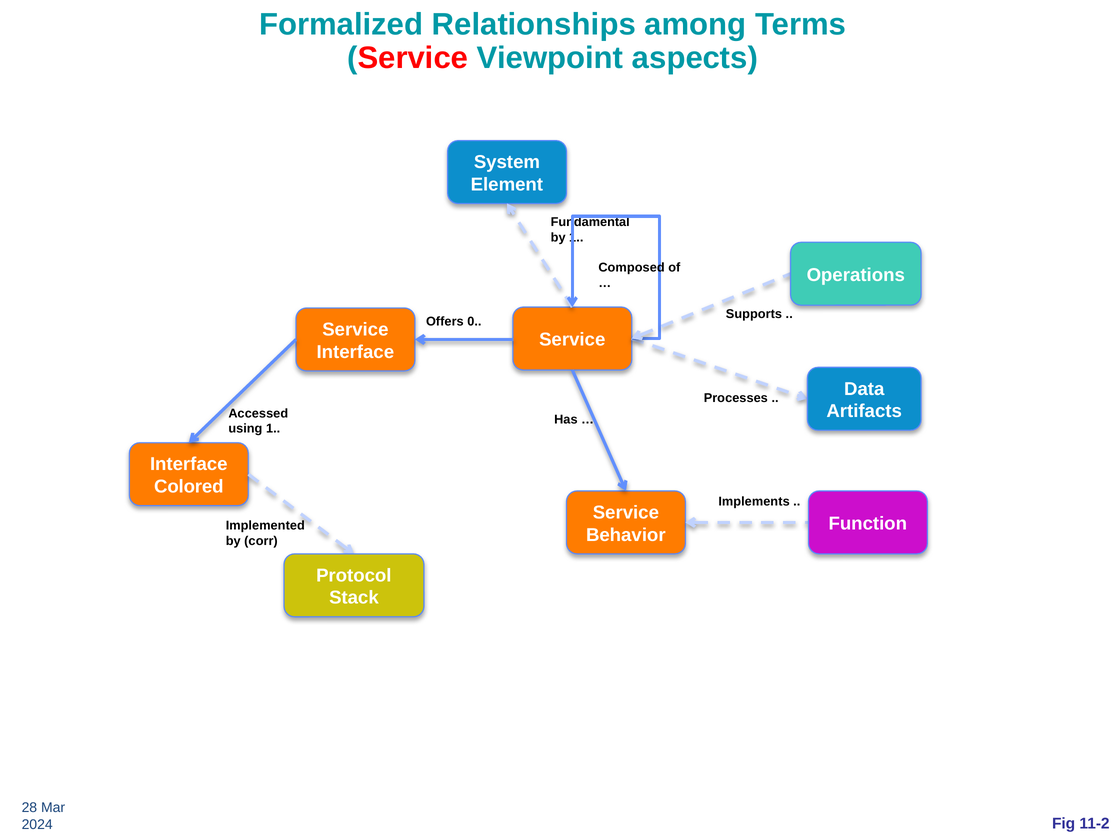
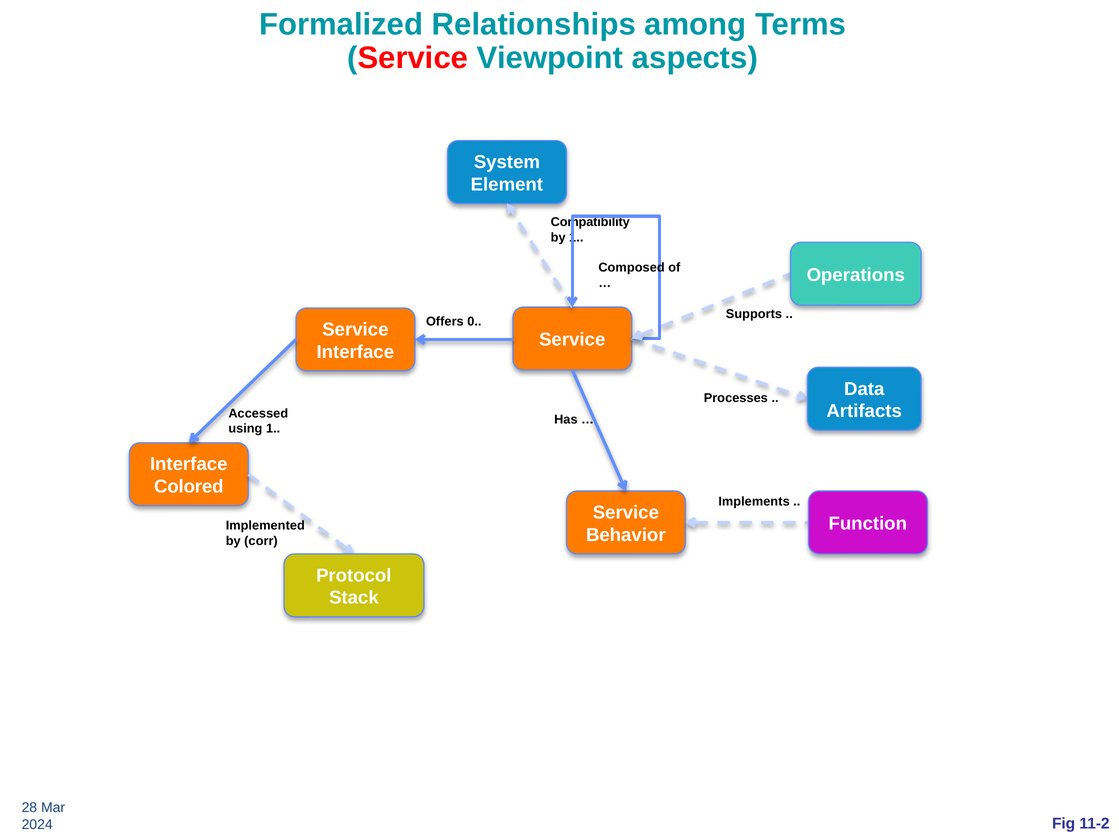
Fundamental: Fundamental -> Compatibility (590, 222)
